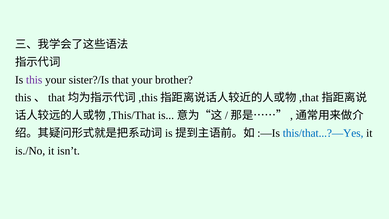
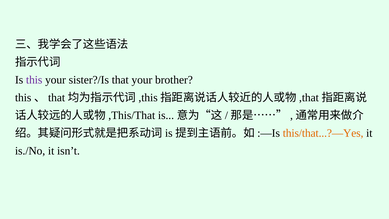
this/that...?—Yes colour: blue -> orange (323, 133)
